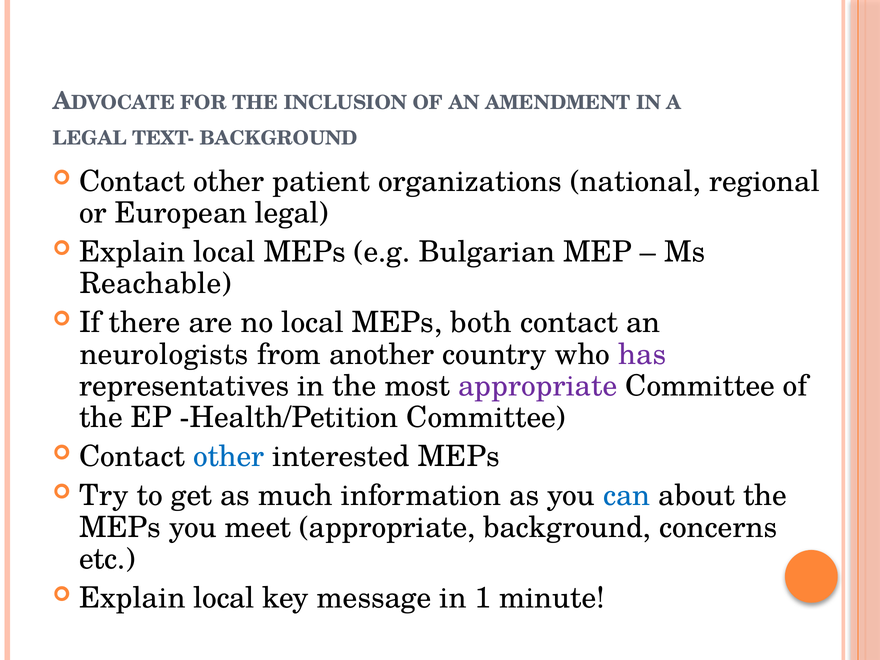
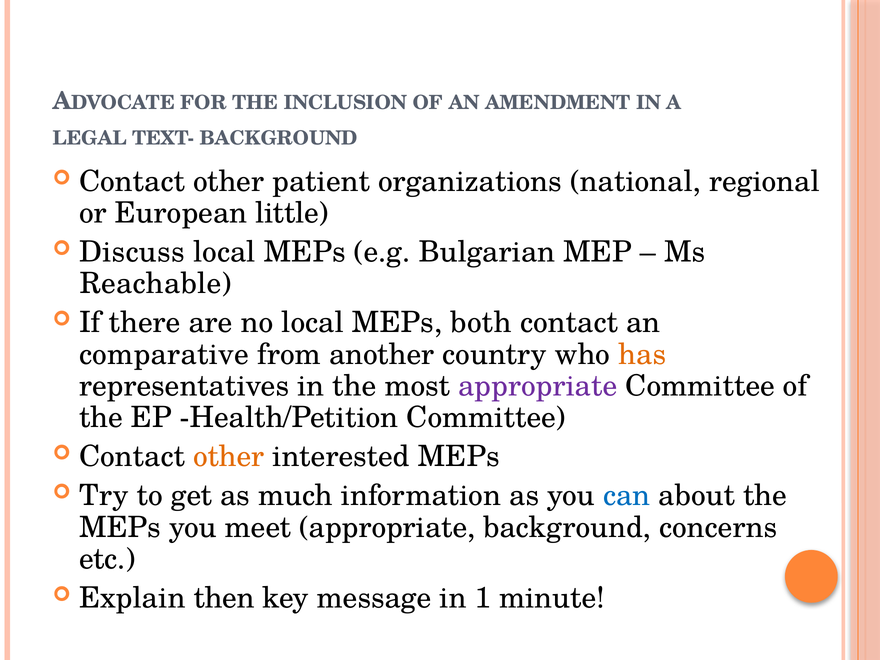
European legal: legal -> little (292, 213)
Explain: Explain -> Discuss (132, 252)
neurologists: neurologists -> comparative (164, 354)
has colour: purple -> orange (642, 354)
other colour: blue -> orange (229, 457)
local: local -> then (224, 598)
